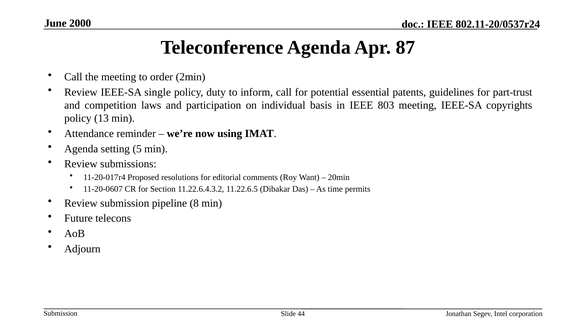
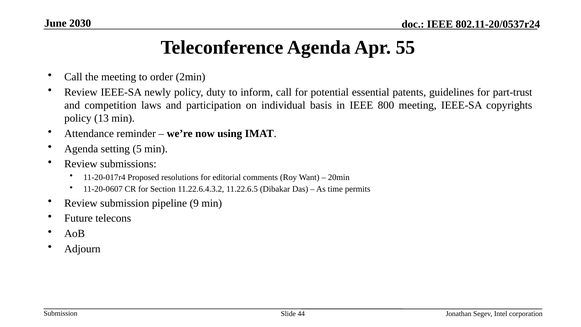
2000: 2000 -> 2030 (80, 23)
87: 87 -> 55 (405, 47)
single: single -> newly (158, 92)
803: 803 -> 800 (386, 105)
8: 8 -> 9 (194, 203)
